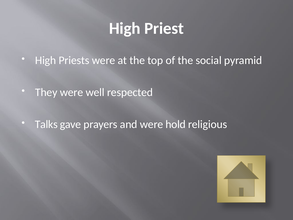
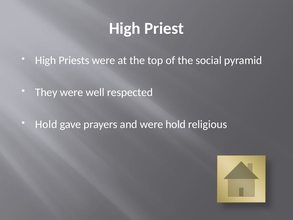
Talks: Talks -> Hold (46, 124)
